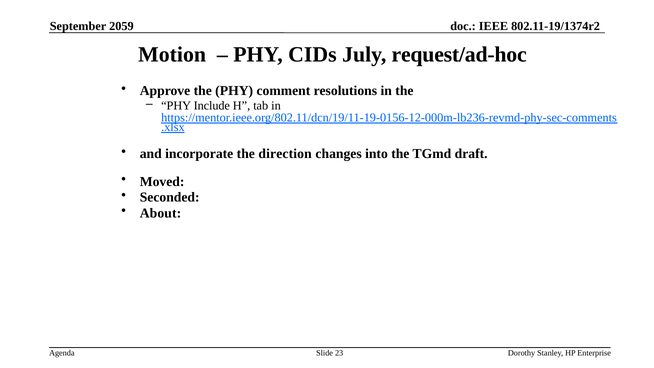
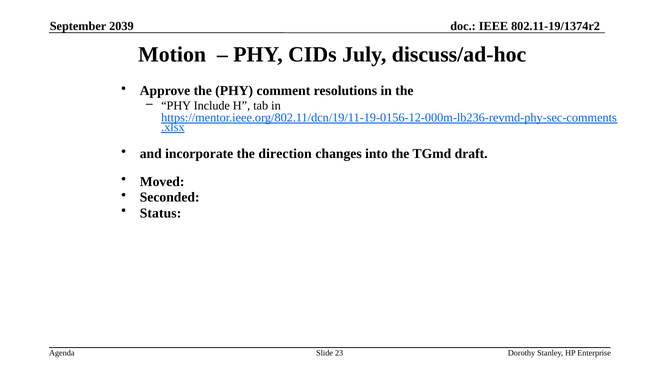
2059: 2059 -> 2039 (121, 26)
request/ad-hoc: request/ad-hoc -> discuss/ad-hoc (459, 55)
About: About -> Status (161, 213)
